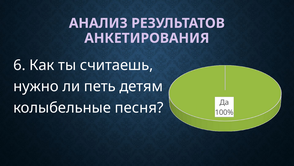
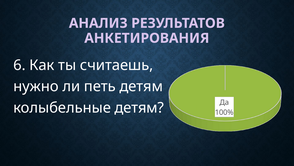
колыбельные песня: песня -> детям (139, 107)
